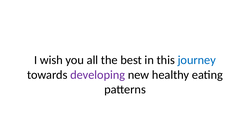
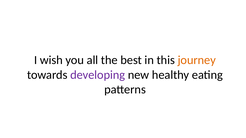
journey colour: blue -> orange (197, 60)
